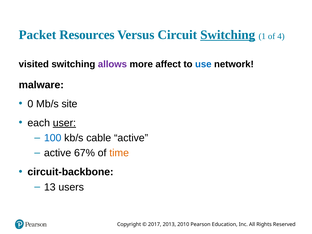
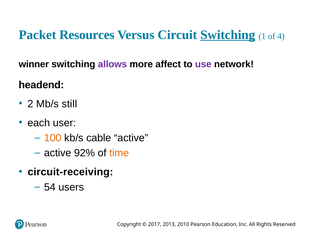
visited: visited -> winner (34, 64)
use colour: blue -> purple (203, 64)
malware: malware -> headend (41, 85)
0: 0 -> 2 (30, 104)
site: site -> still (69, 104)
user underline: present -> none (64, 123)
100 colour: blue -> orange (53, 138)
67%: 67% -> 92% (84, 153)
circuit-backbone: circuit-backbone -> circuit-receiving (70, 172)
13: 13 -> 54 (50, 187)
